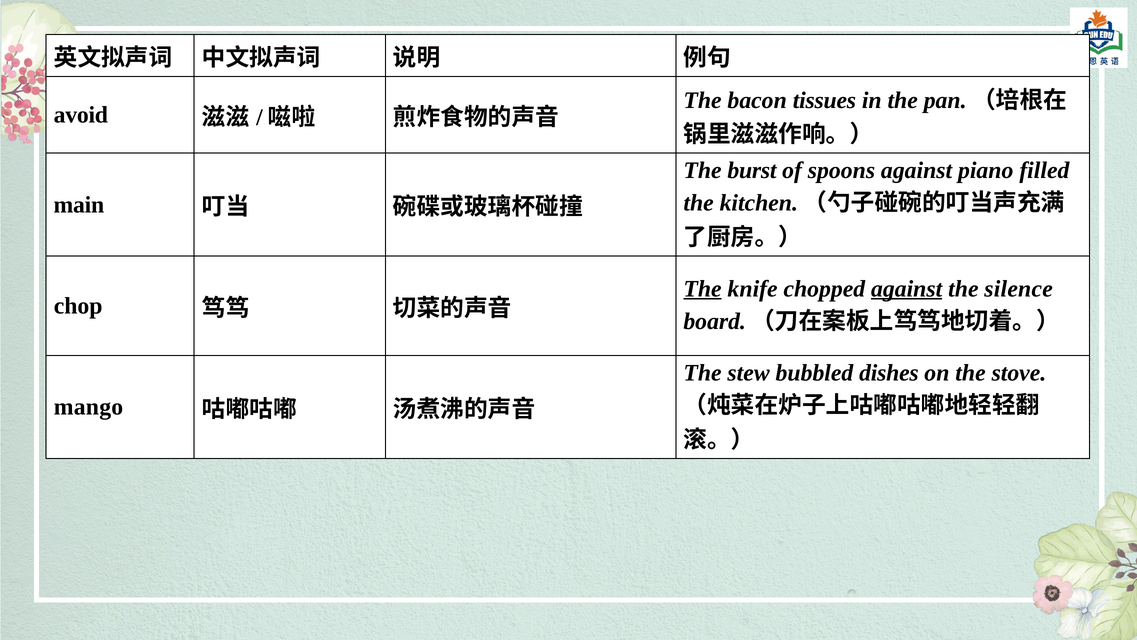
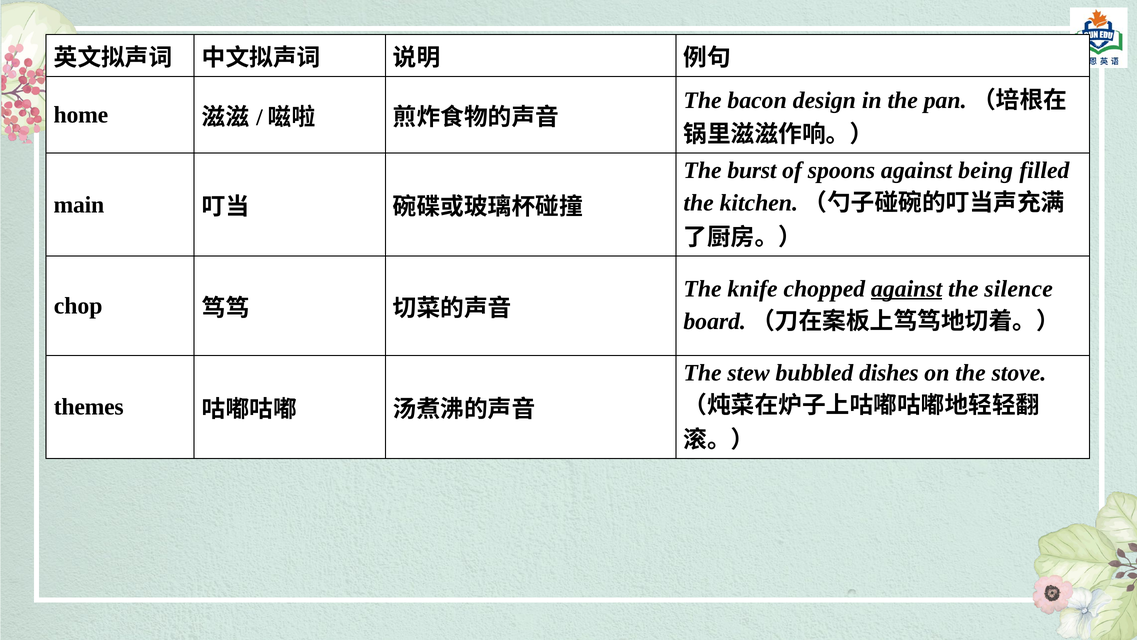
tissues: tissues -> design (824, 100)
avoid: avoid -> home (81, 115)
piano: piano -> being (986, 170)
The underline: present -> none (703, 289)
mango: mango -> themes (89, 407)
